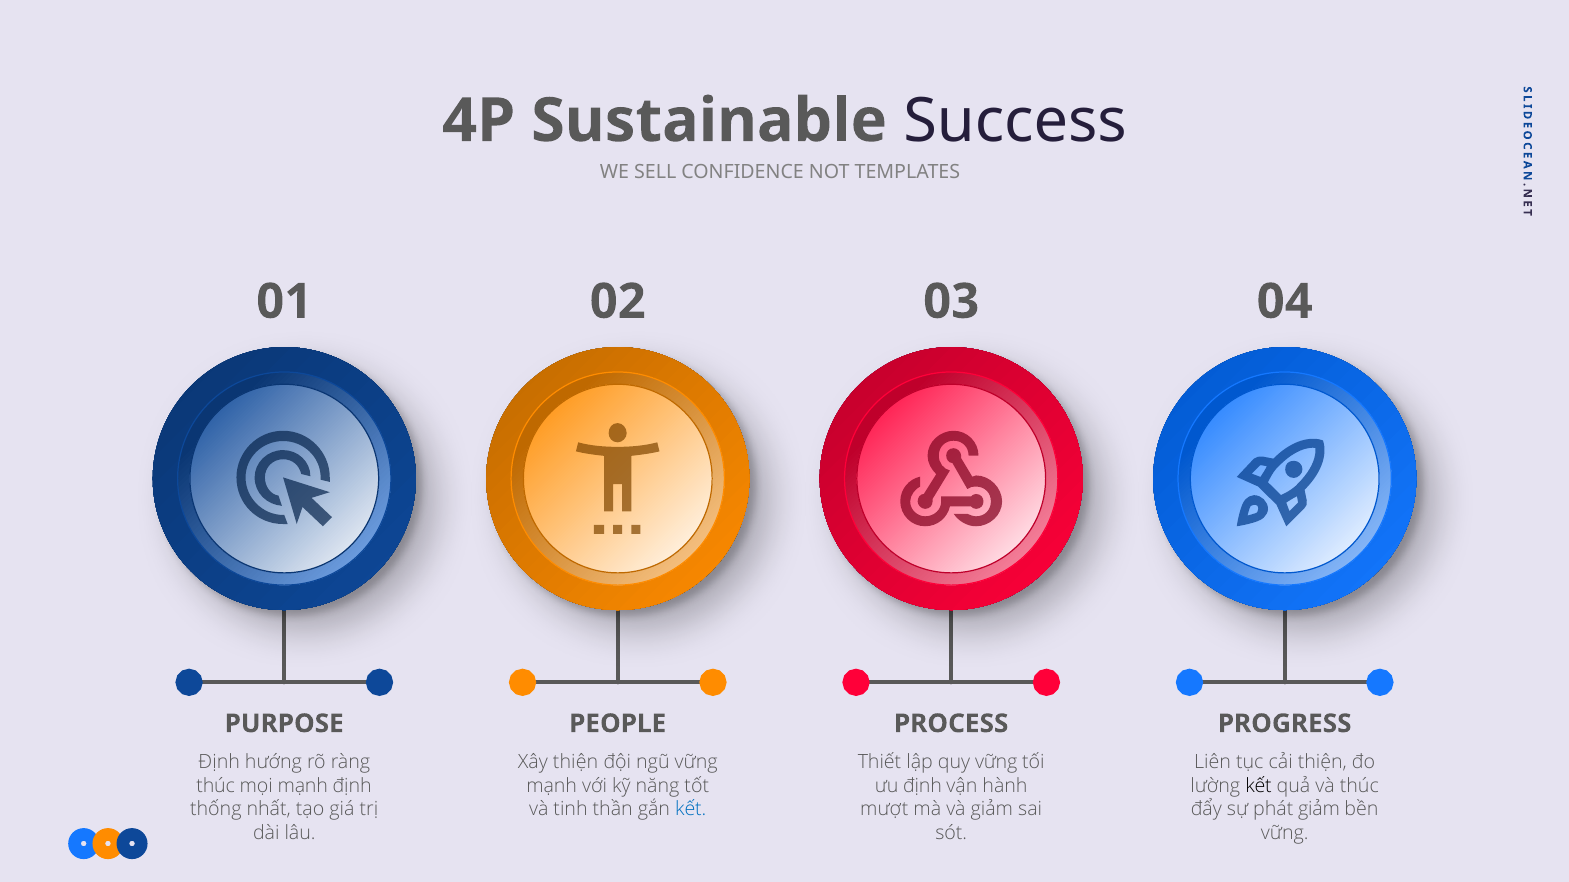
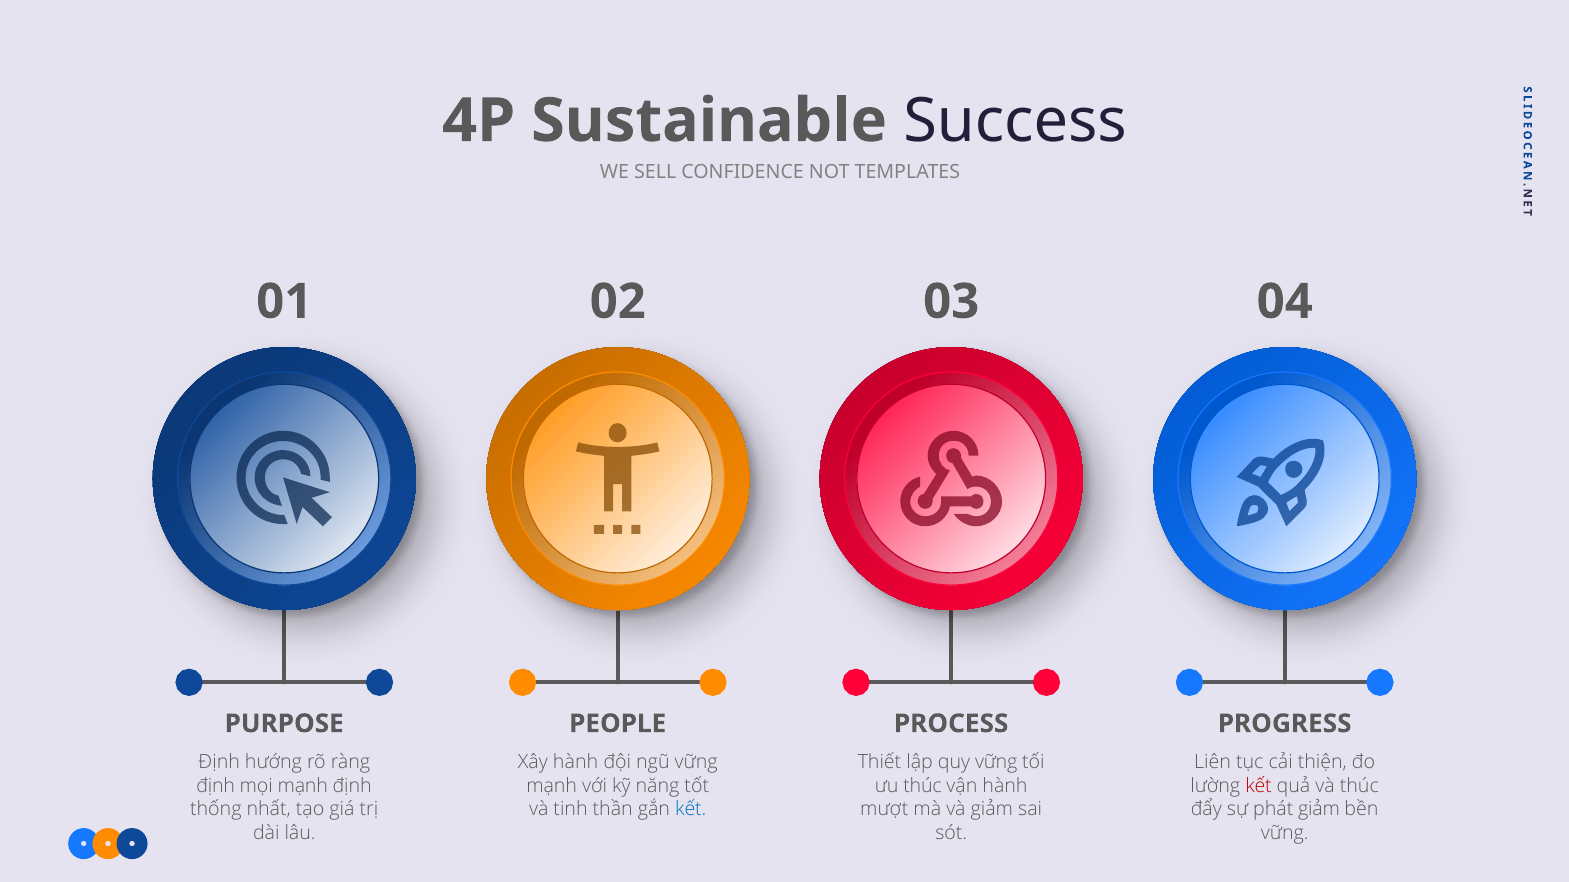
Xây thiện: thiện -> hành (576, 763)
thúc: thúc -> định (216, 786)
ưu định: định -> thúc (923, 786)
kết colour: black -> red (1259, 786)
